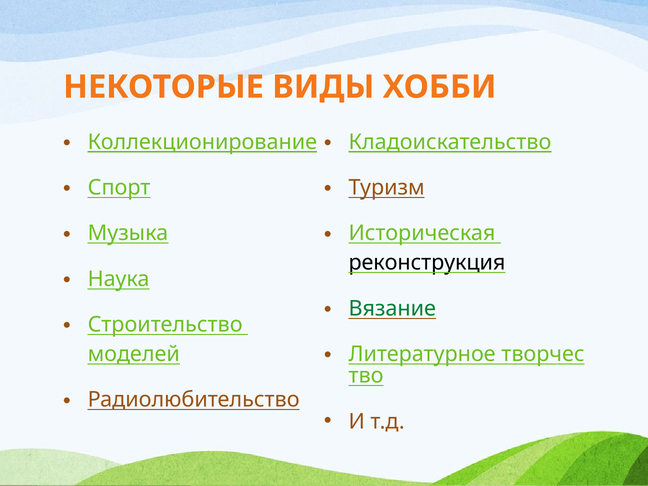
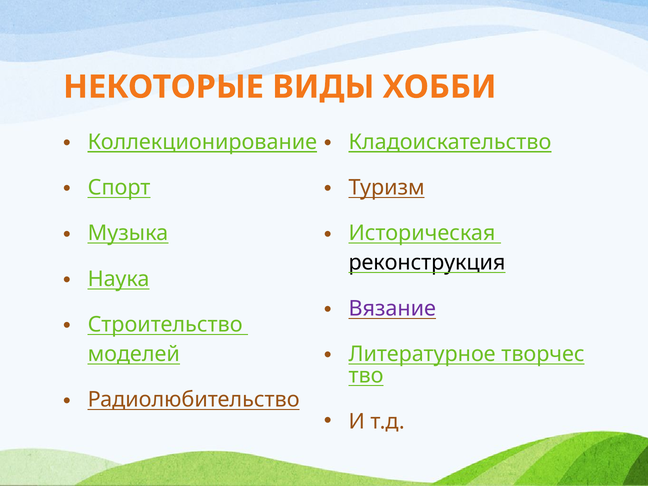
Вязание colour: green -> purple (392, 308)
